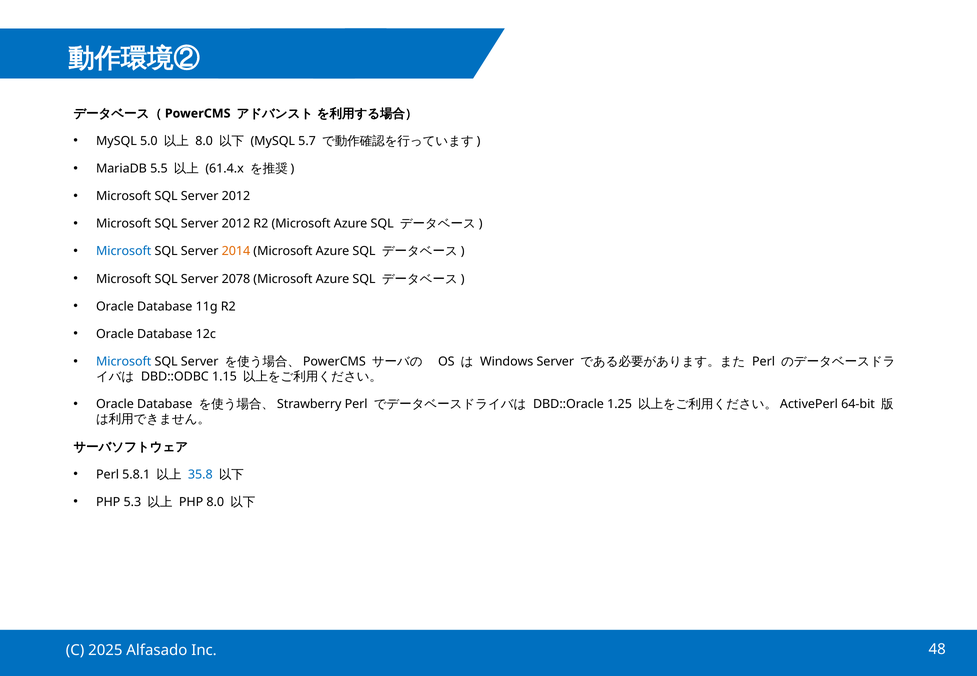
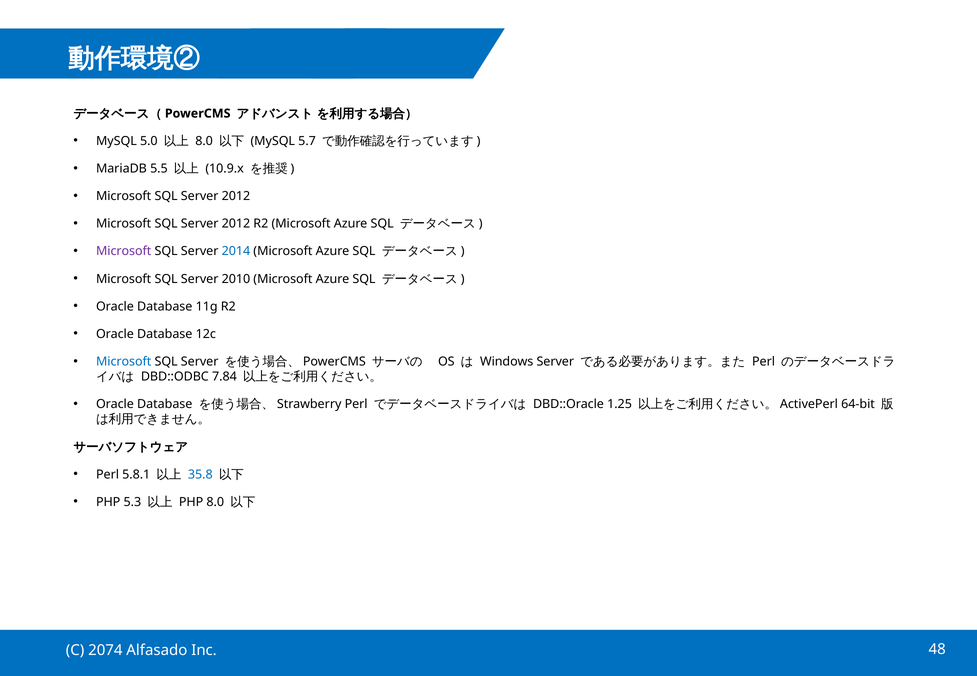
61.4.x: 61.4.x -> 10.9.x (225, 169)
Microsoft colour: blue -> purple (124, 251)
2014 colour: orange -> blue (236, 251)
2078: 2078 -> 2010 (236, 279)
1.15: 1.15 -> 7.84 (224, 377)
2025: 2025 -> 2074 (105, 651)
